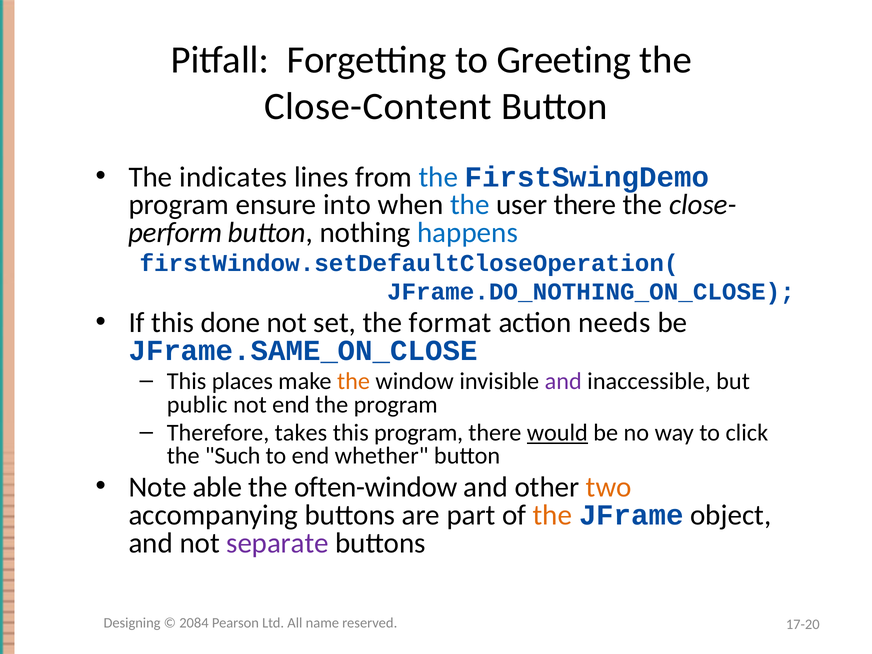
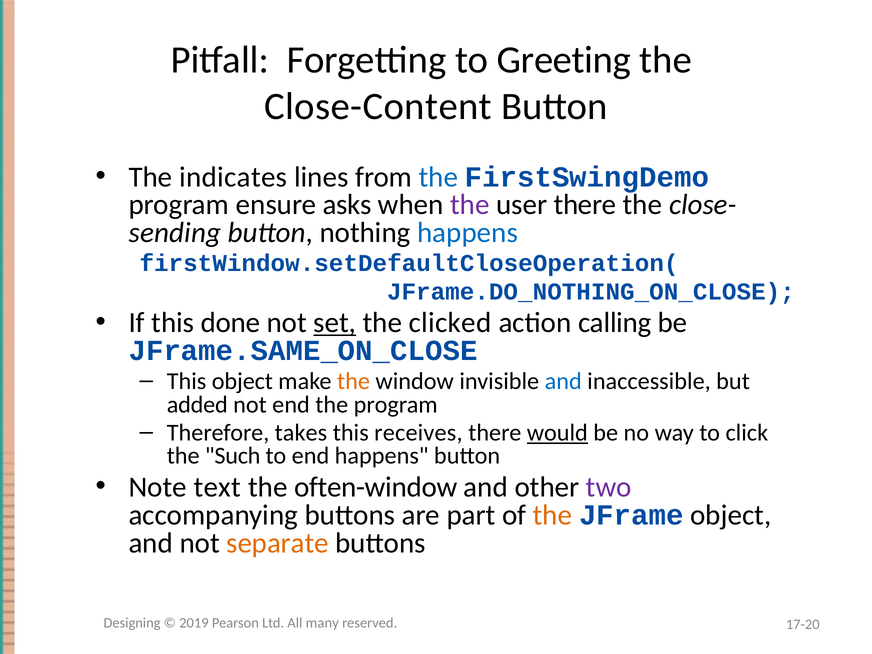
into: into -> asks (347, 205)
the colour: blue -> purple (470, 205)
perform: perform -> sending (175, 233)
set underline: none -> present (335, 323)
format: format -> clicked (450, 323)
needs: needs -> calling (615, 323)
This places: places -> object (242, 381)
and colour: purple -> blue (563, 381)
public: public -> added (197, 405)
this program: program -> receives (418, 433)
end whether: whether -> happens (382, 456)
able: able -> text (217, 487)
two colour: orange -> purple (609, 487)
separate colour: purple -> orange (277, 543)
2084: 2084 -> 2019 (194, 623)
name: name -> many (322, 623)
